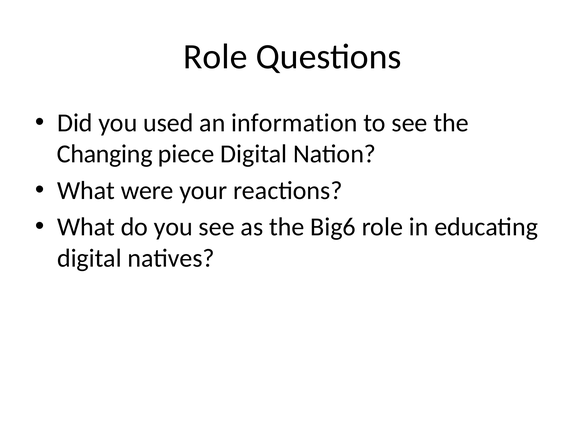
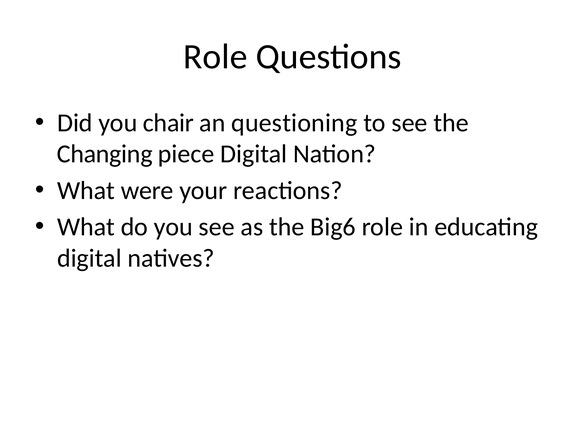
used: used -> chair (168, 123)
information: information -> questioning (294, 123)
